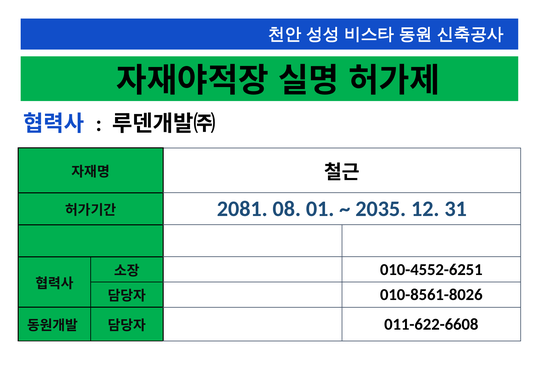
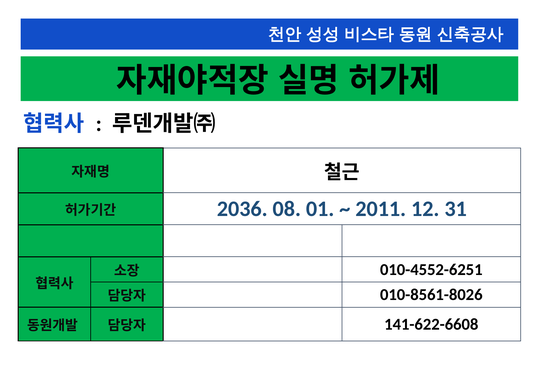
2081: 2081 -> 2036 (242, 209)
2035: 2035 -> 2011 (381, 209)
011-622-6608: 011-622-6608 -> 141-622-6608 (431, 324)
